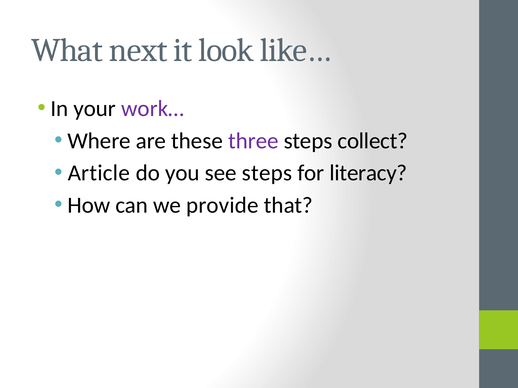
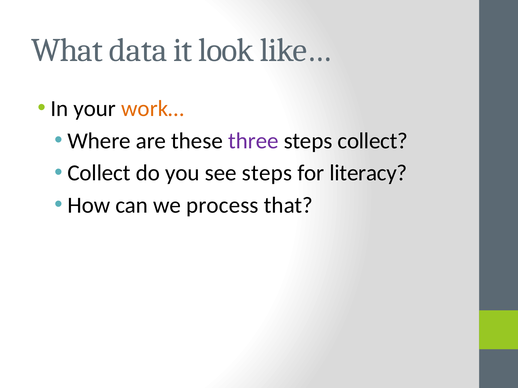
next: next -> data (138, 50)
work… colour: purple -> orange (153, 109)
Article: Article -> Collect (99, 173)
provide: provide -> process (222, 205)
